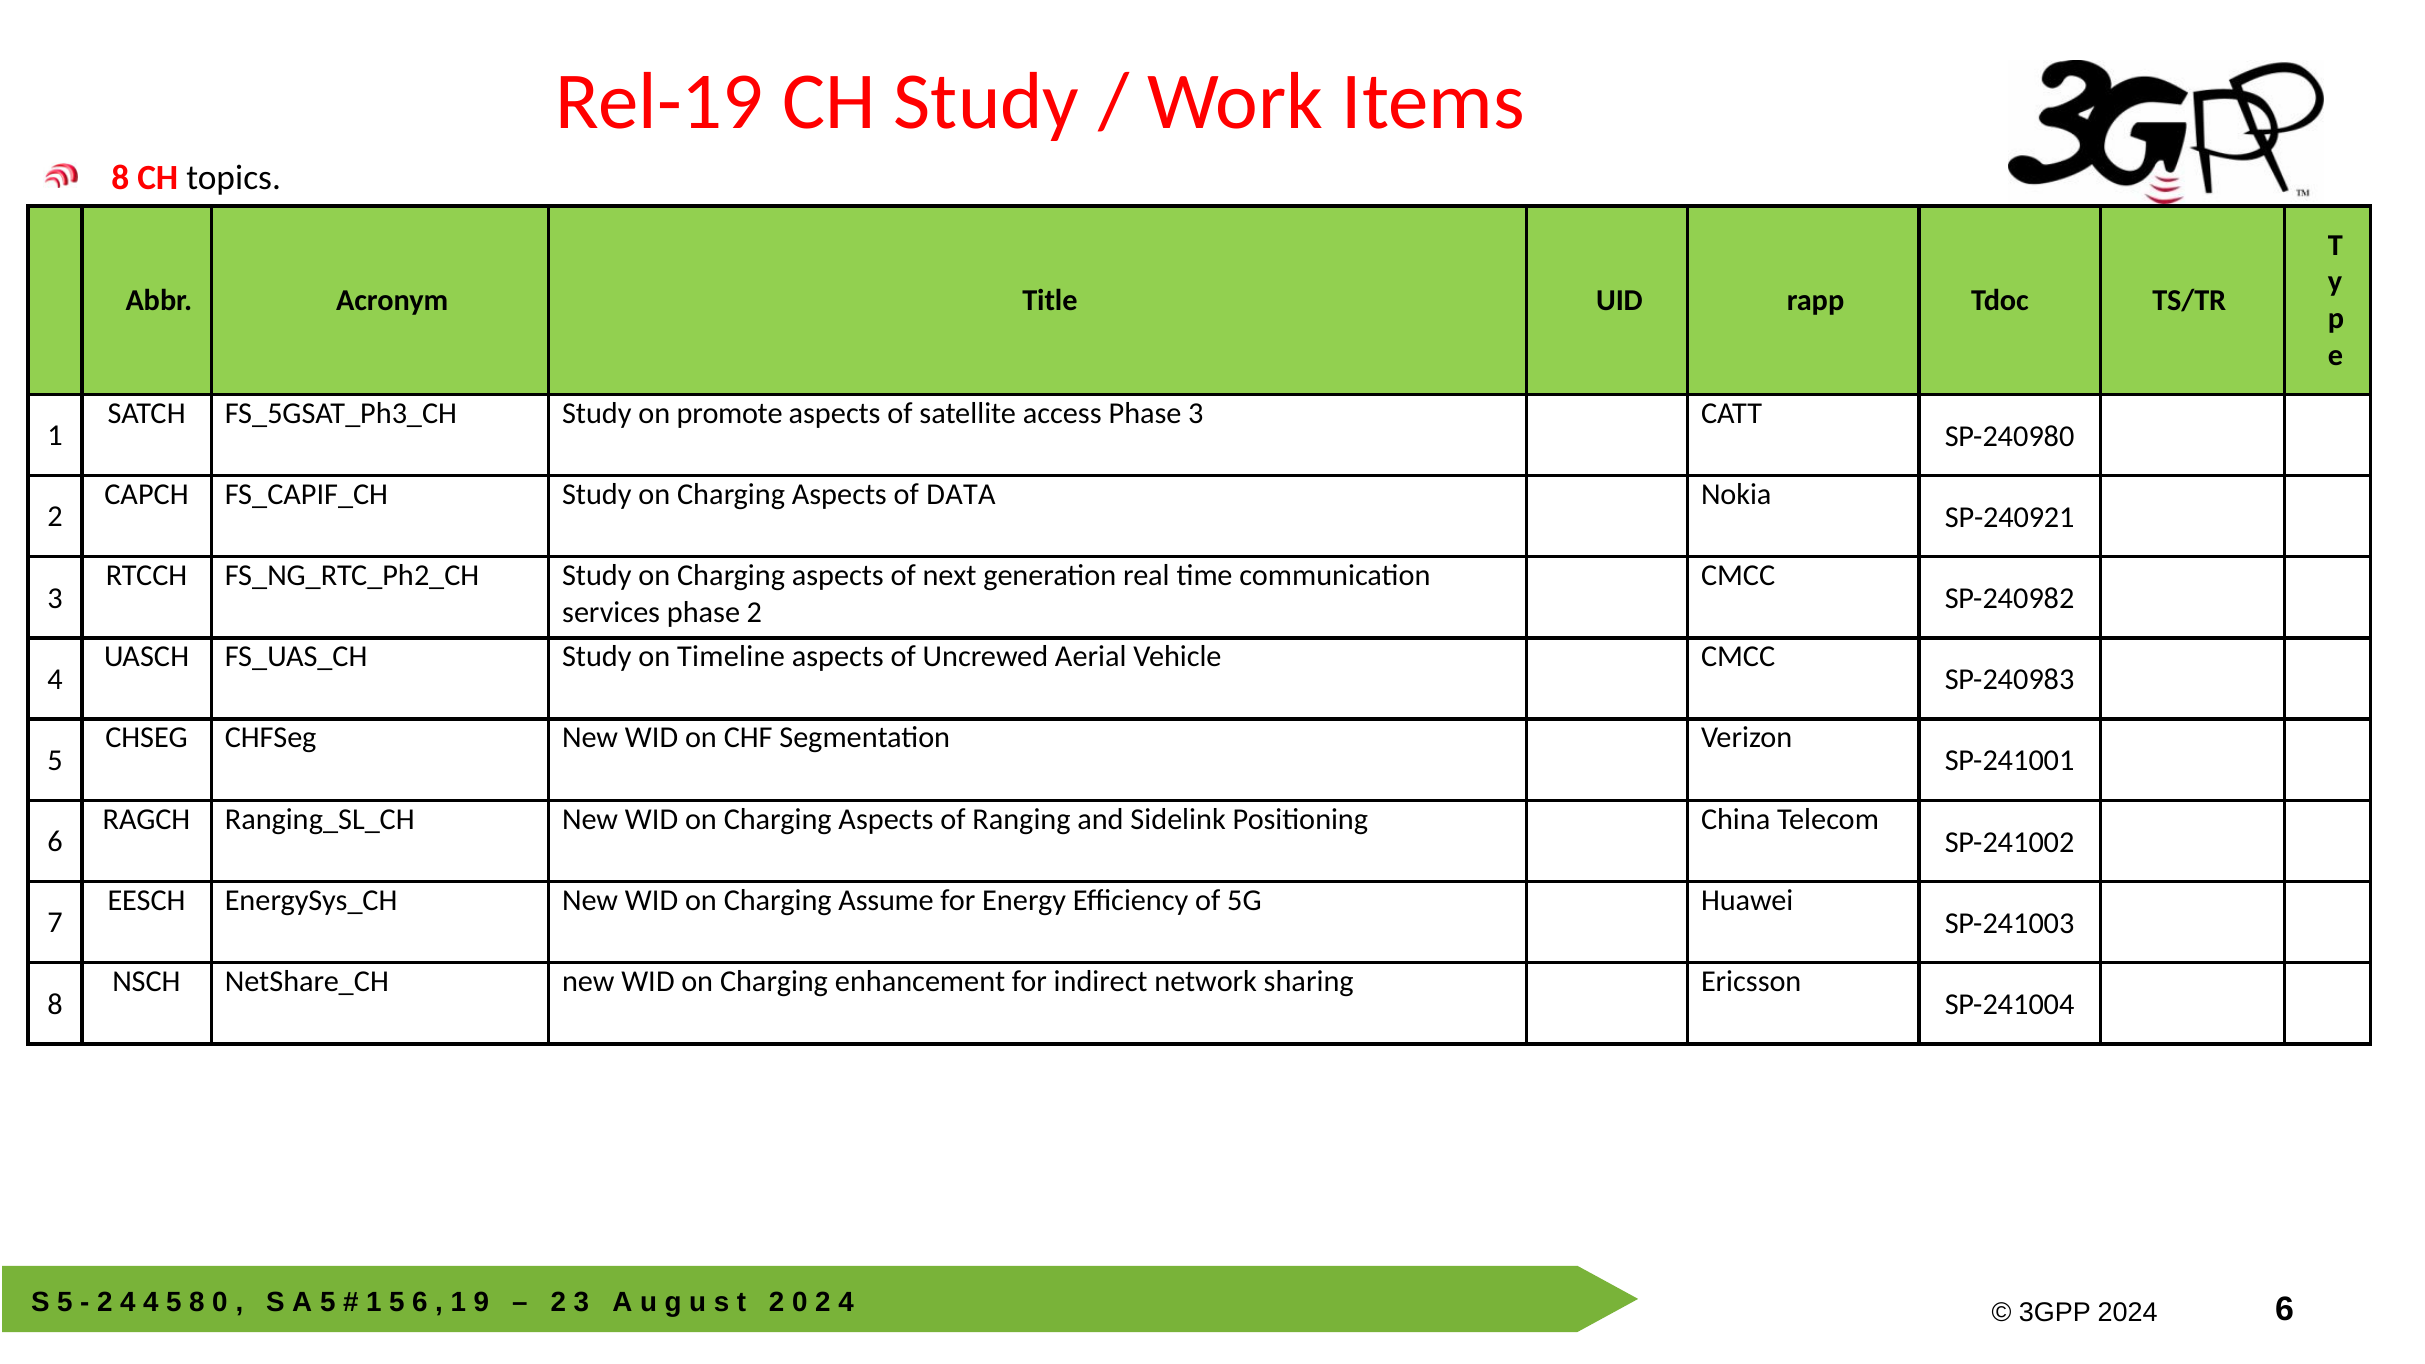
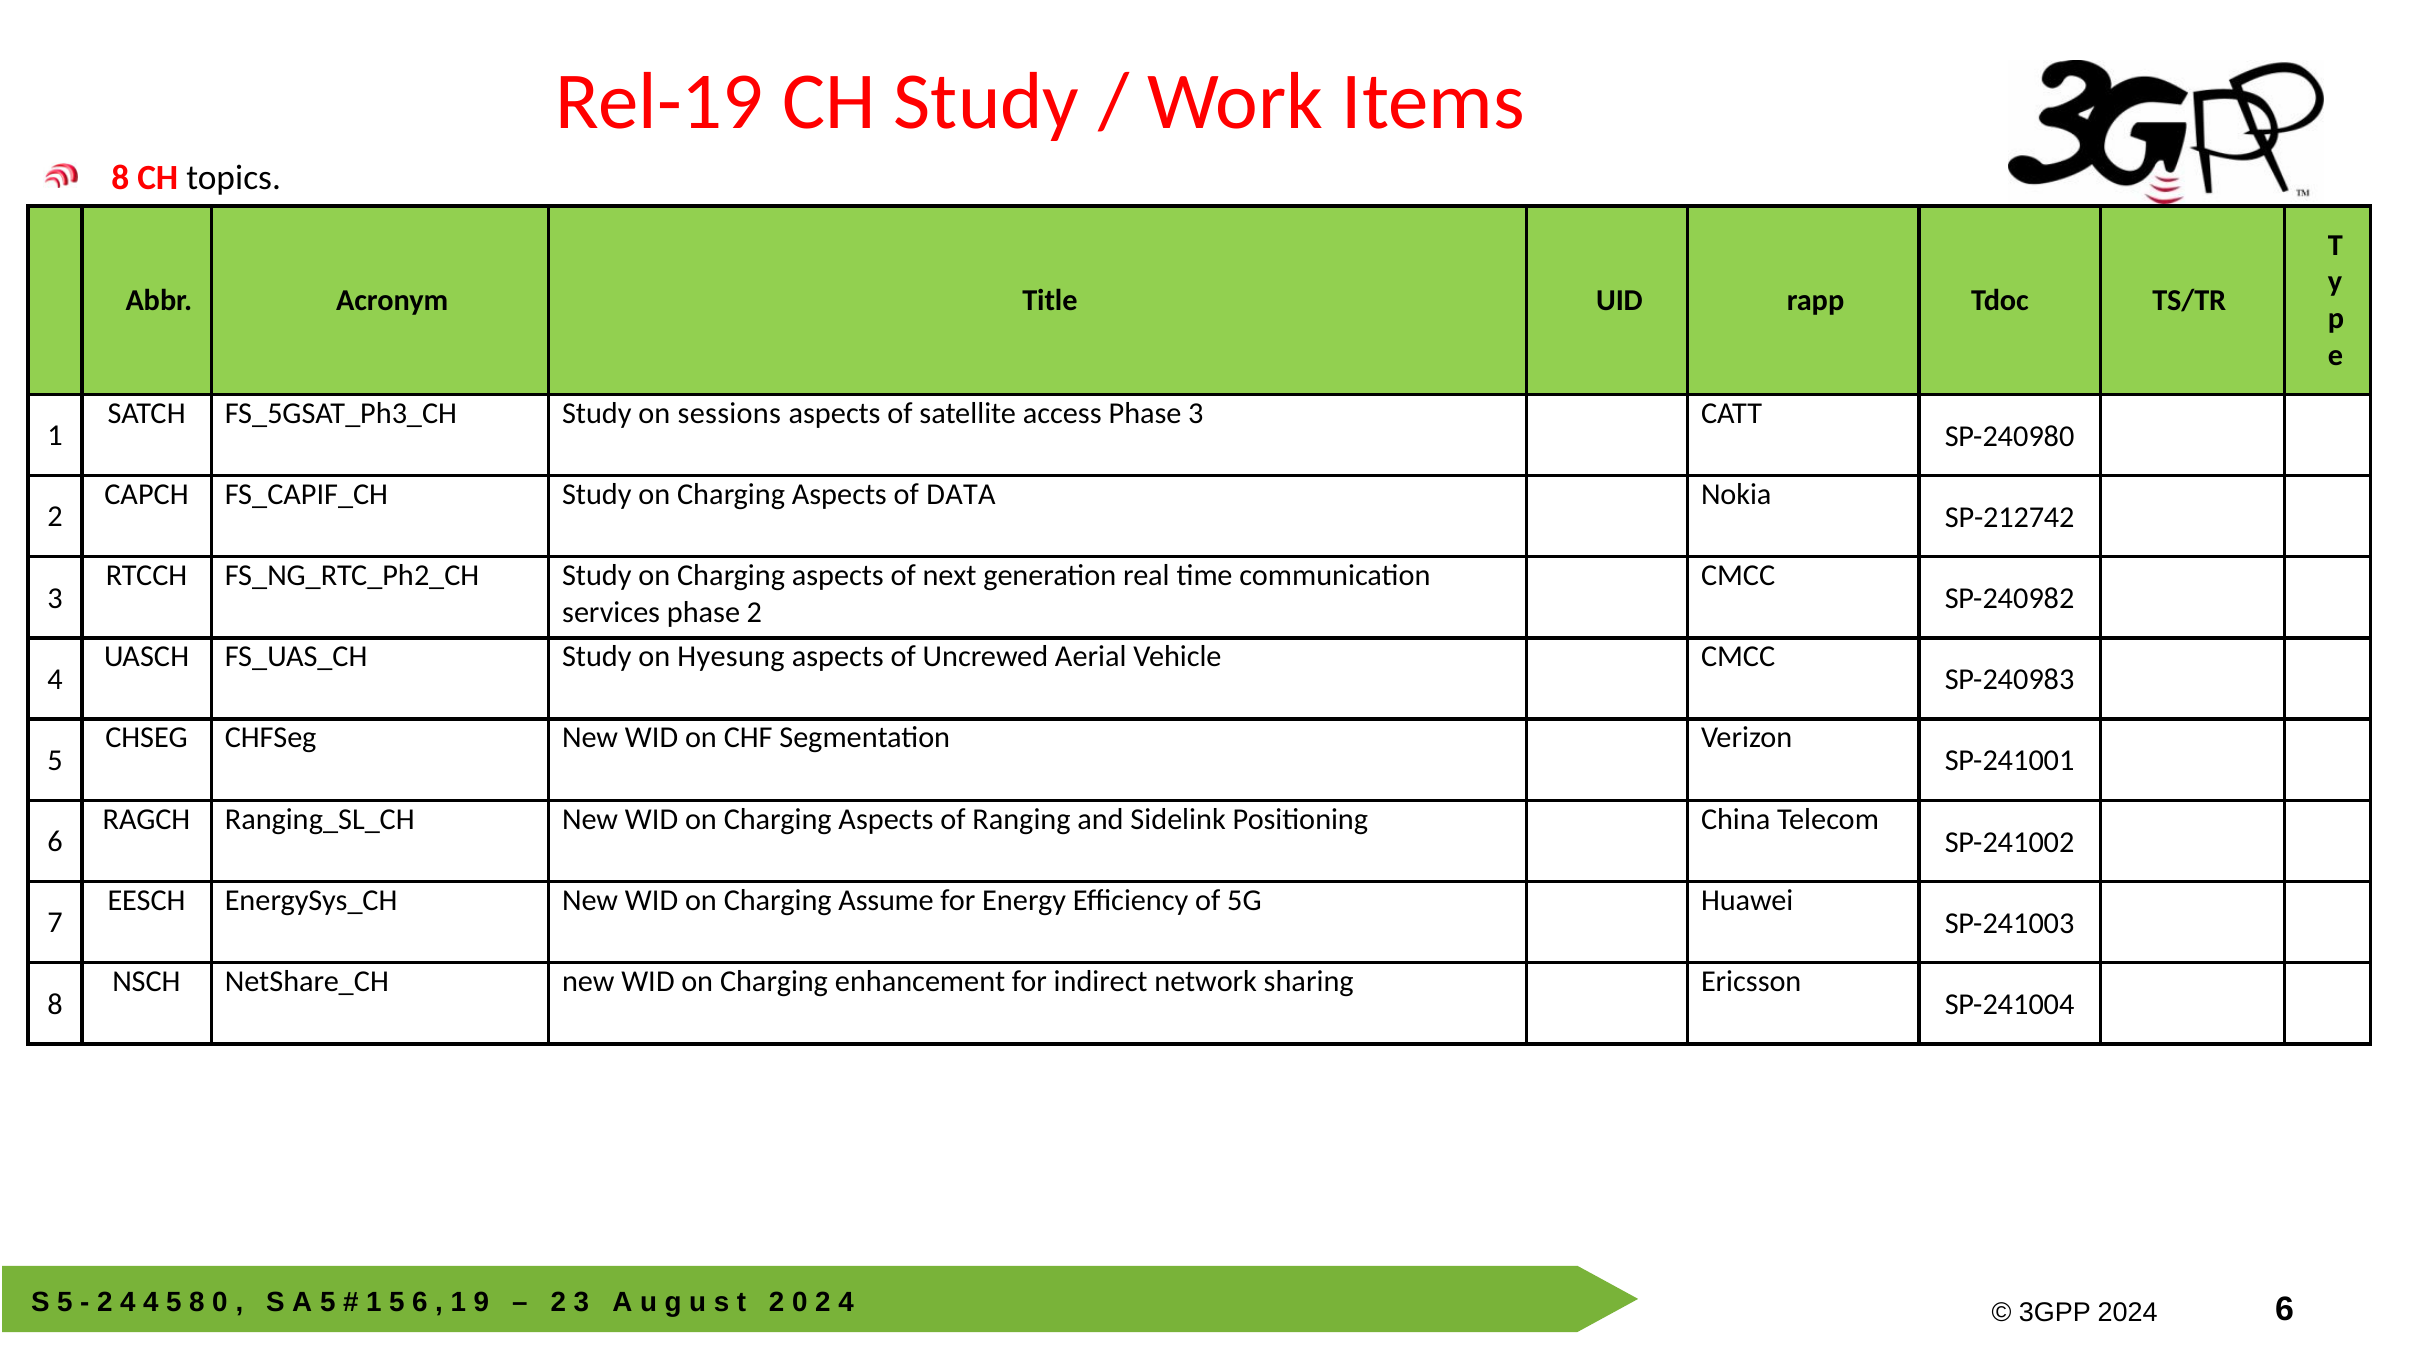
promote: promote -> sessions (729, 413)
SP-240921: SP-240921 -> SP-212742 (2010, 517)
Timeline: Timeline -> Hyesung (731, 657)
